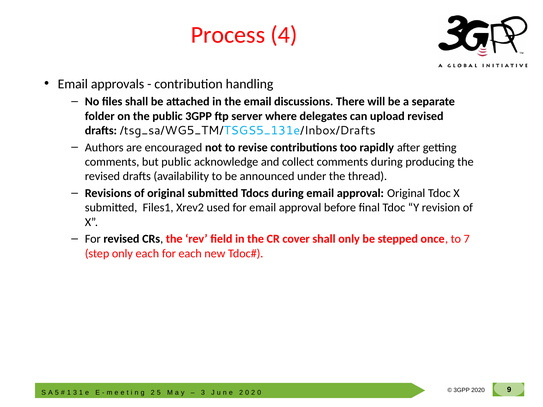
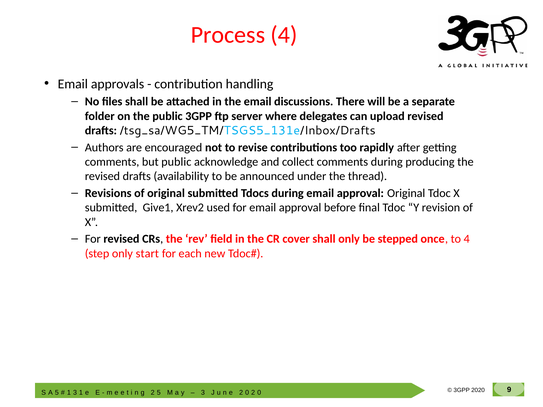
Files1: Files1 -> Give1 (158, 208)
to 7: 7 -> 4 (467, 239)
only each: each -> start (147, 254)
